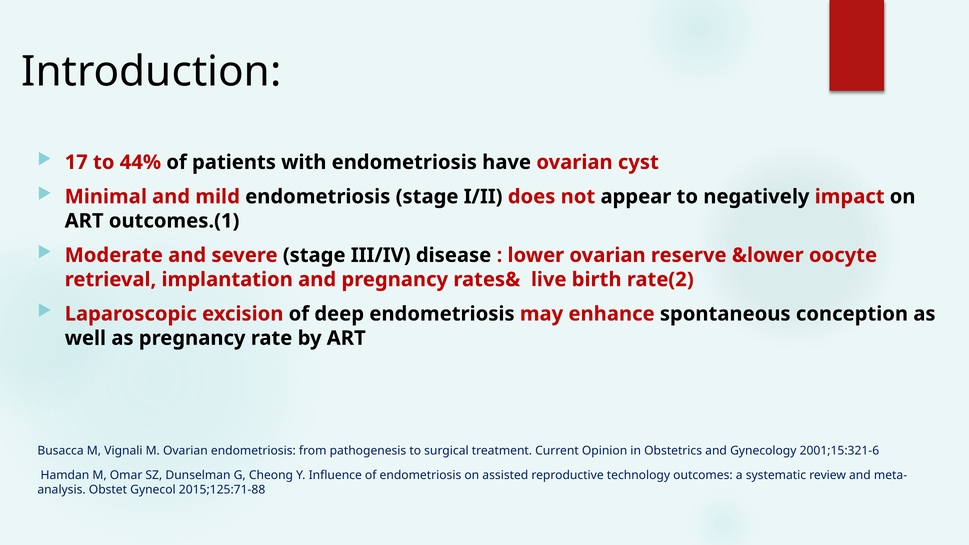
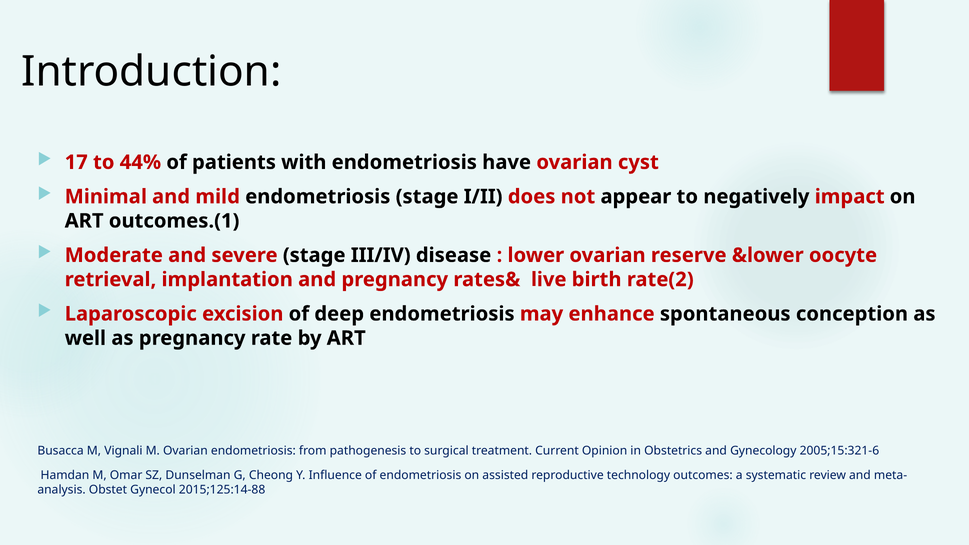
2001;15:321-6: 2001;15:321-6 -> 2005;15:321-6 (839, 451)
2015;125:71-88: 2015;125:71-88 -> 2015;125:14-88 (222, 490)
